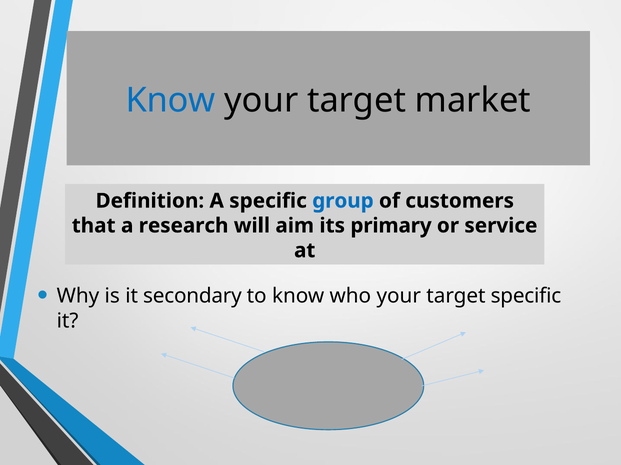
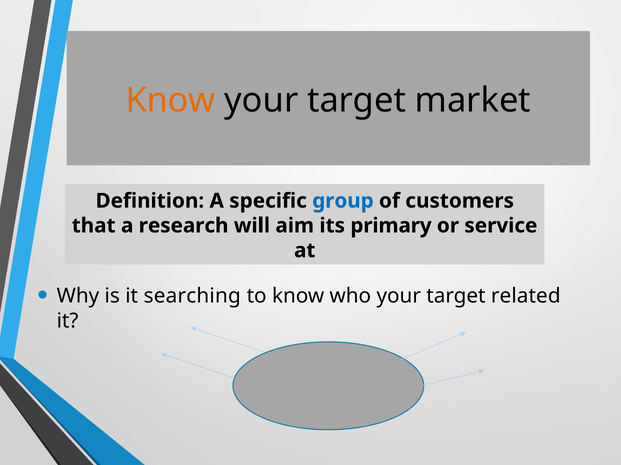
Know colour: blue -> orange (171, 101)
secondary: secondary -> searching (192, 296)
target specific: specific -> related (526, 296)
